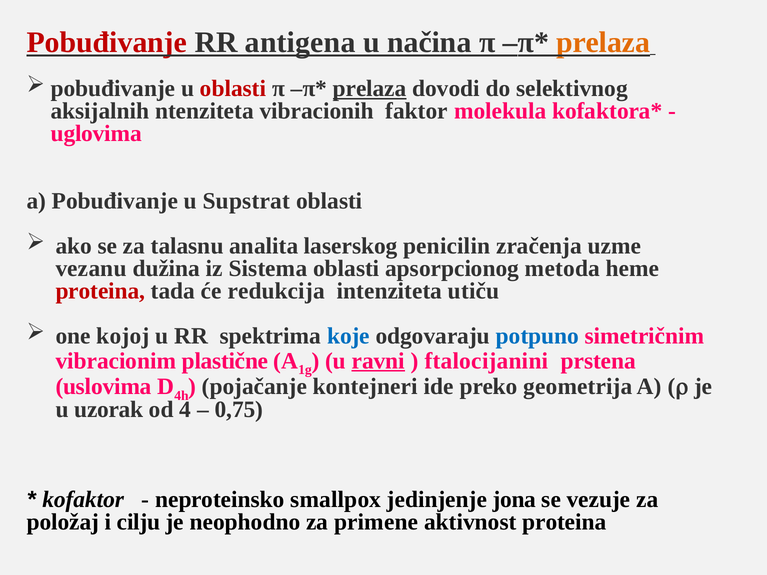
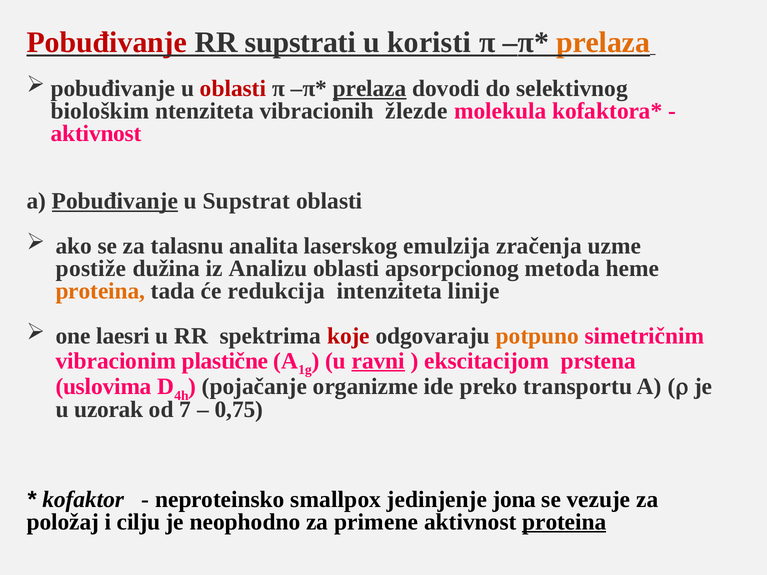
antigena: antigena -> supstrati (300, 42)
načina: načina -> koristi (429, 42)
aksijalnih: aksijalnih -> biološkim (100, 111)
faktor: faktor -> žlezde (417, 111)
uglovima: uglovima -> aktivnost (96, 134)
Pobuđivanje underline: none -> present (115, 201)
penicilin: penicilin -> emulzija (447, 246)
vezanu: vezanu -> postiže (91, 269)
Sistema: Sistema -> Analizu (268, 269)
proteina colour: red -> orange (100, 291)
utiču: utiču -> linije (474, 291)
kojoj: kojoj -> laesri (123, 336)
koje colour: blue -> red (348, 336)
potpuno colour: blue -> orange (537, 336)
ftalocijanini: ftalocijanini -> ekscitacijom (487, 361)
kontejneri: kontejneri -> organizme (365, 387)
geometrija: geometrija -> transportu (578, 387)
4: 4 -> 7 (185, 410)
proteina underline: none -> present (564, 522)
